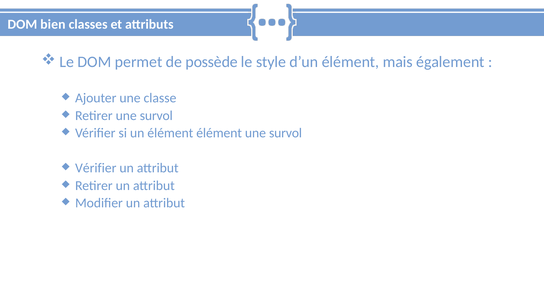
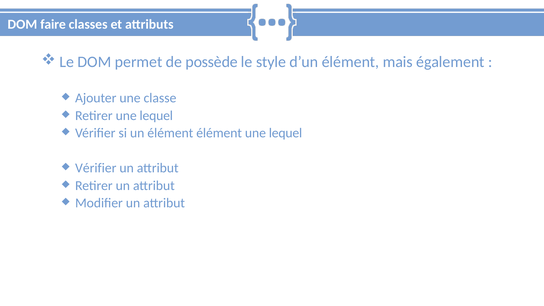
bien: bien -> faire (53, 24)
Retirer une survol: survol -> lequel (156, 116)
survol: survol -> lequel (286, 133)
